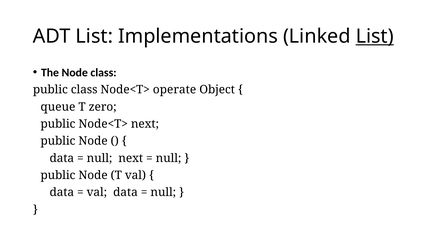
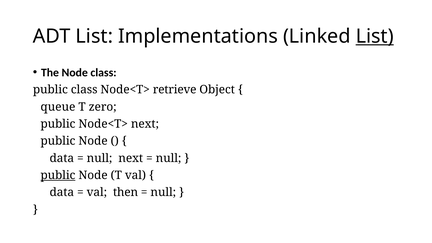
operate: operate -> retrieve (175, 90)
public underline: none -> present (58, 175)
val data: data -> then (126, 192)
